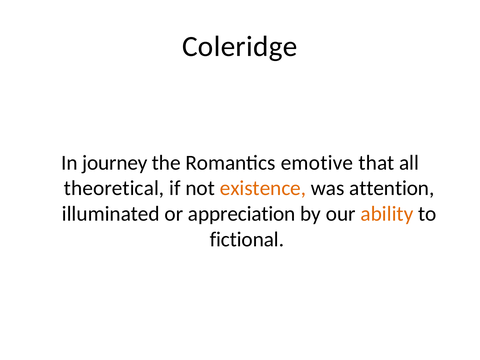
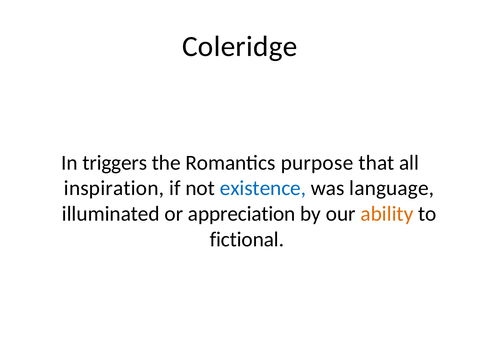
journey: journey -> triggers (115, 163)
emotive: emotive -> purpose (317, 163)
theoretical: theoretical -> inspiration (114, 188)
existence colour: orange -> blue (263, 188)
attention: attention -> language (392, 188)
